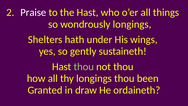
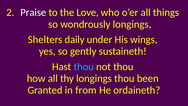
the Hast: Hast -> Love (88, 12)
hath: hath -> daily (75, 39)
thou colour: light green -> light blue (84, 66)
draw: draw -> from (86, 90)
